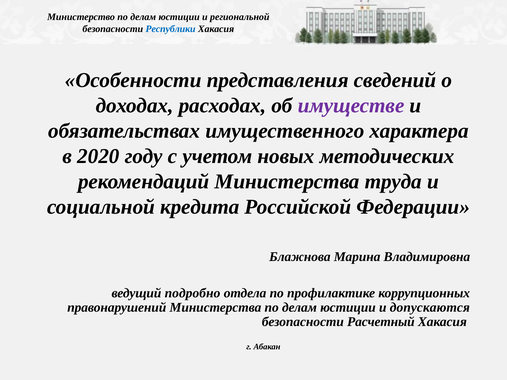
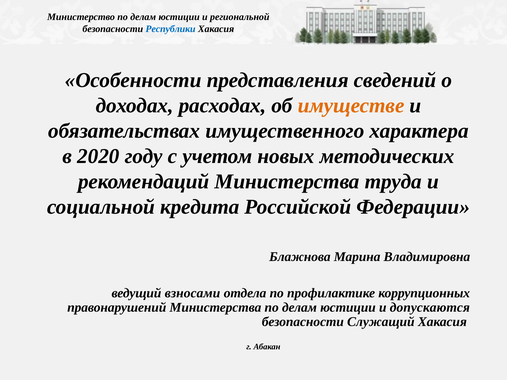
имуществе colour: purple -> orange (351, 106)
подробно: подробно -> взносами (192, 293)
Расчетный: Расчетный -> Служащий (381, 322)
